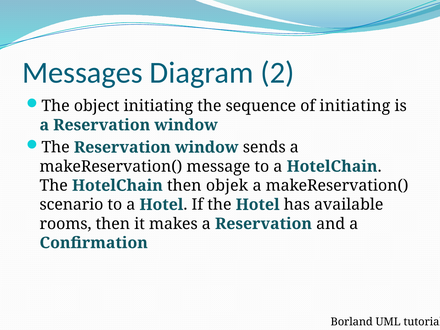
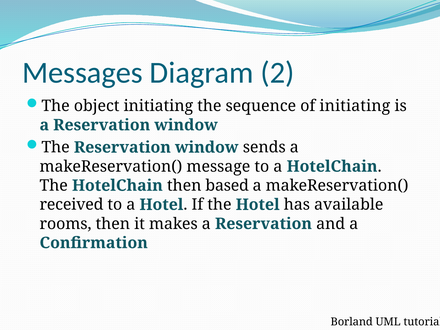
objek: objek -> based (227, 186)
scenario: scenario -> received (71, 205)
